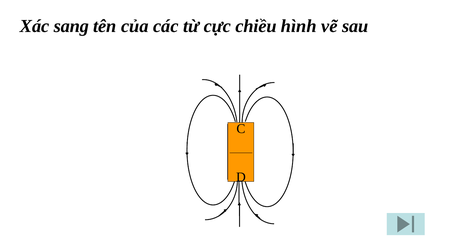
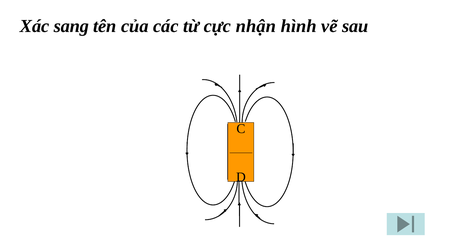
chiều: chiều -> nhận (256, 26)
